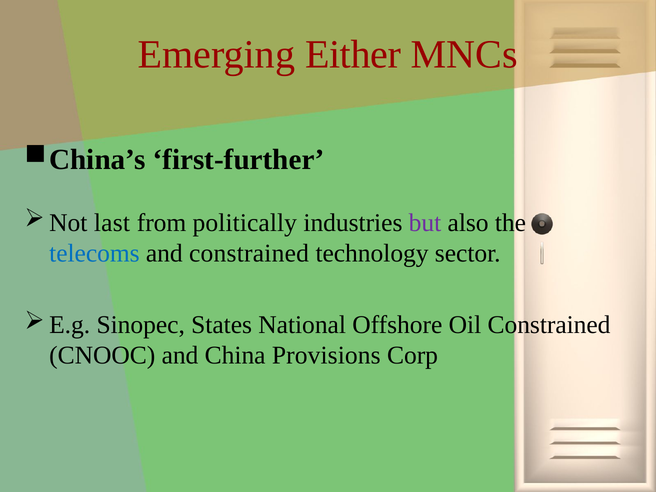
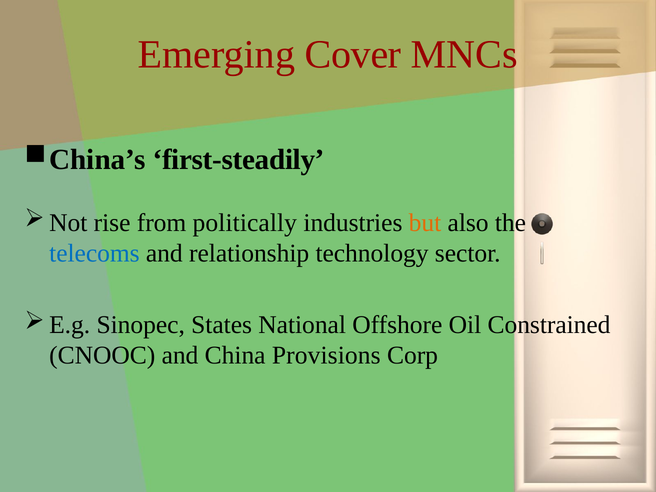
Either: Either -> Cover (353, 55)
first-further: first-further -> first-steadily (239, 159)
last: last -> rise (112, 223)
but colour: purple -> orange (425, 223)
and constrained: constrained -> relationship (249, 253)
